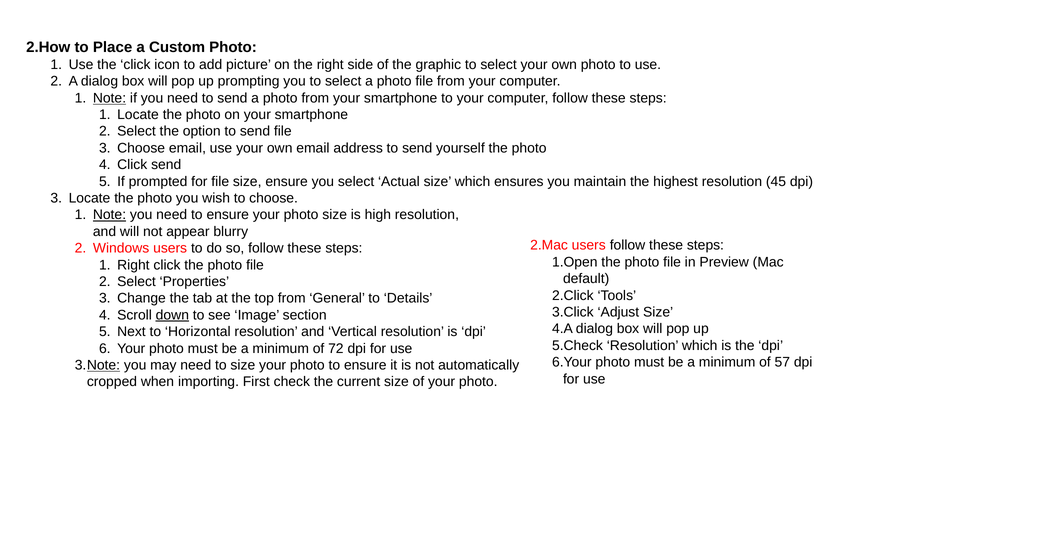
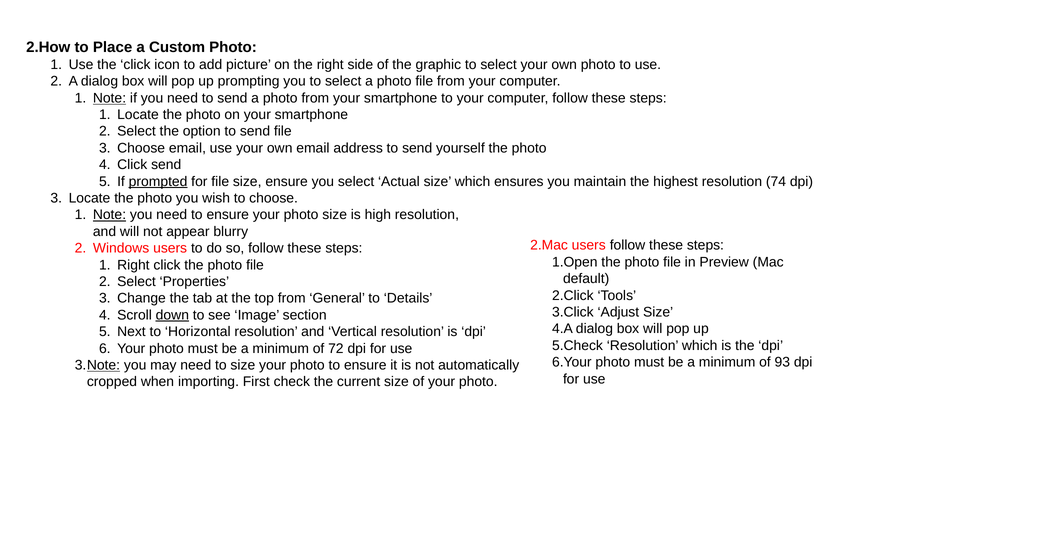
prompted underline: none -> present (158, 182)
45: 45 -> 74 (776, 182)
57: 57 -> 93 (782, 362)
